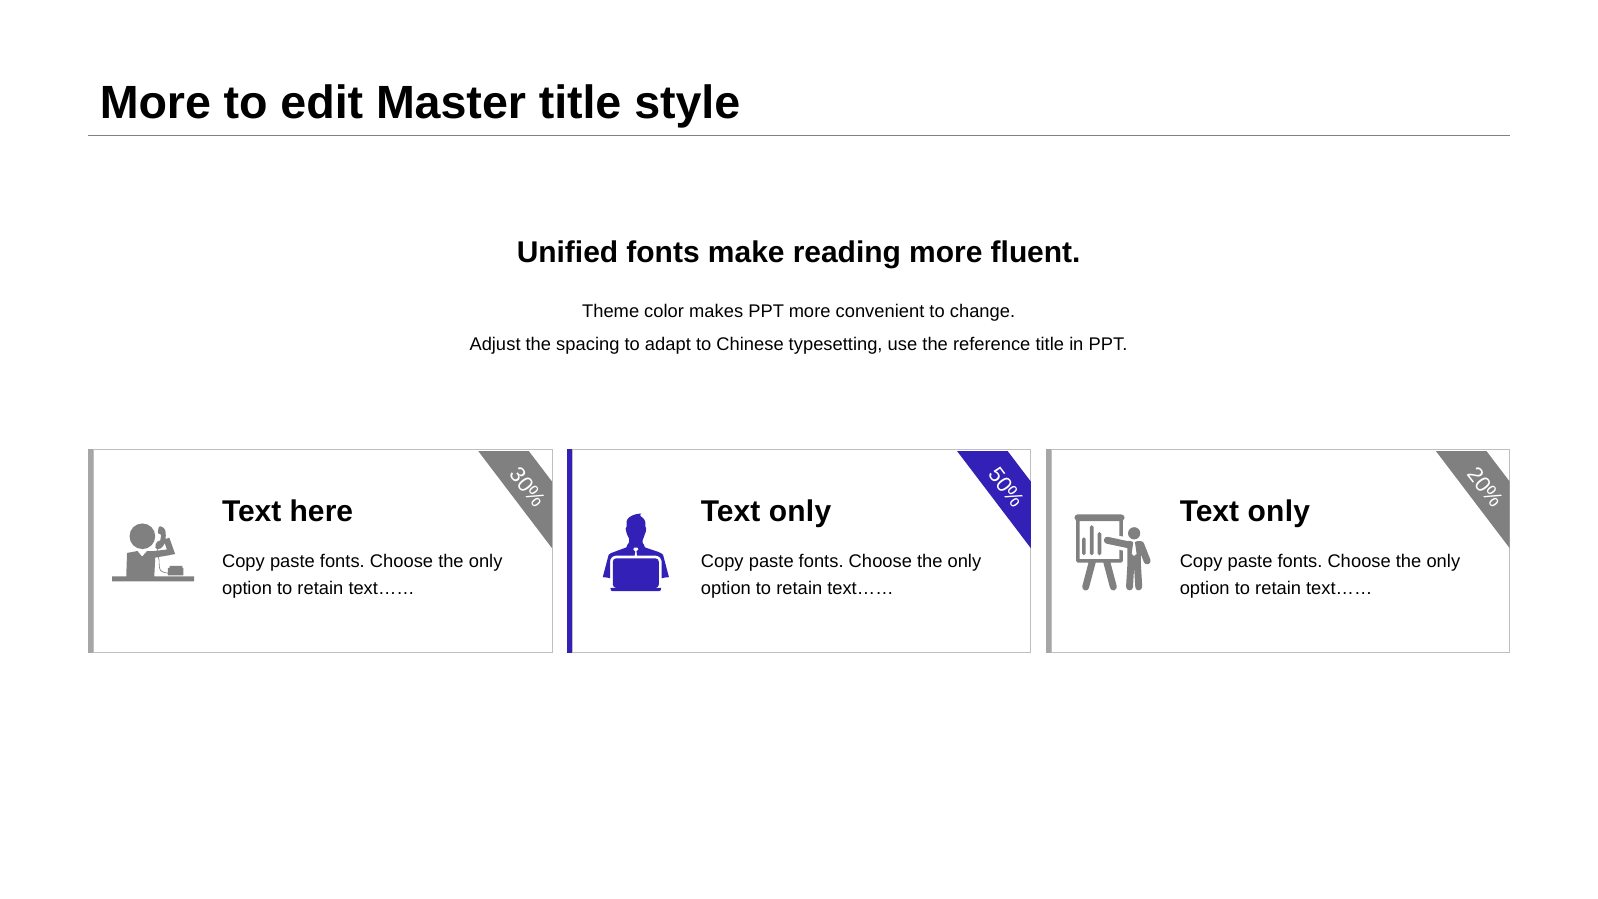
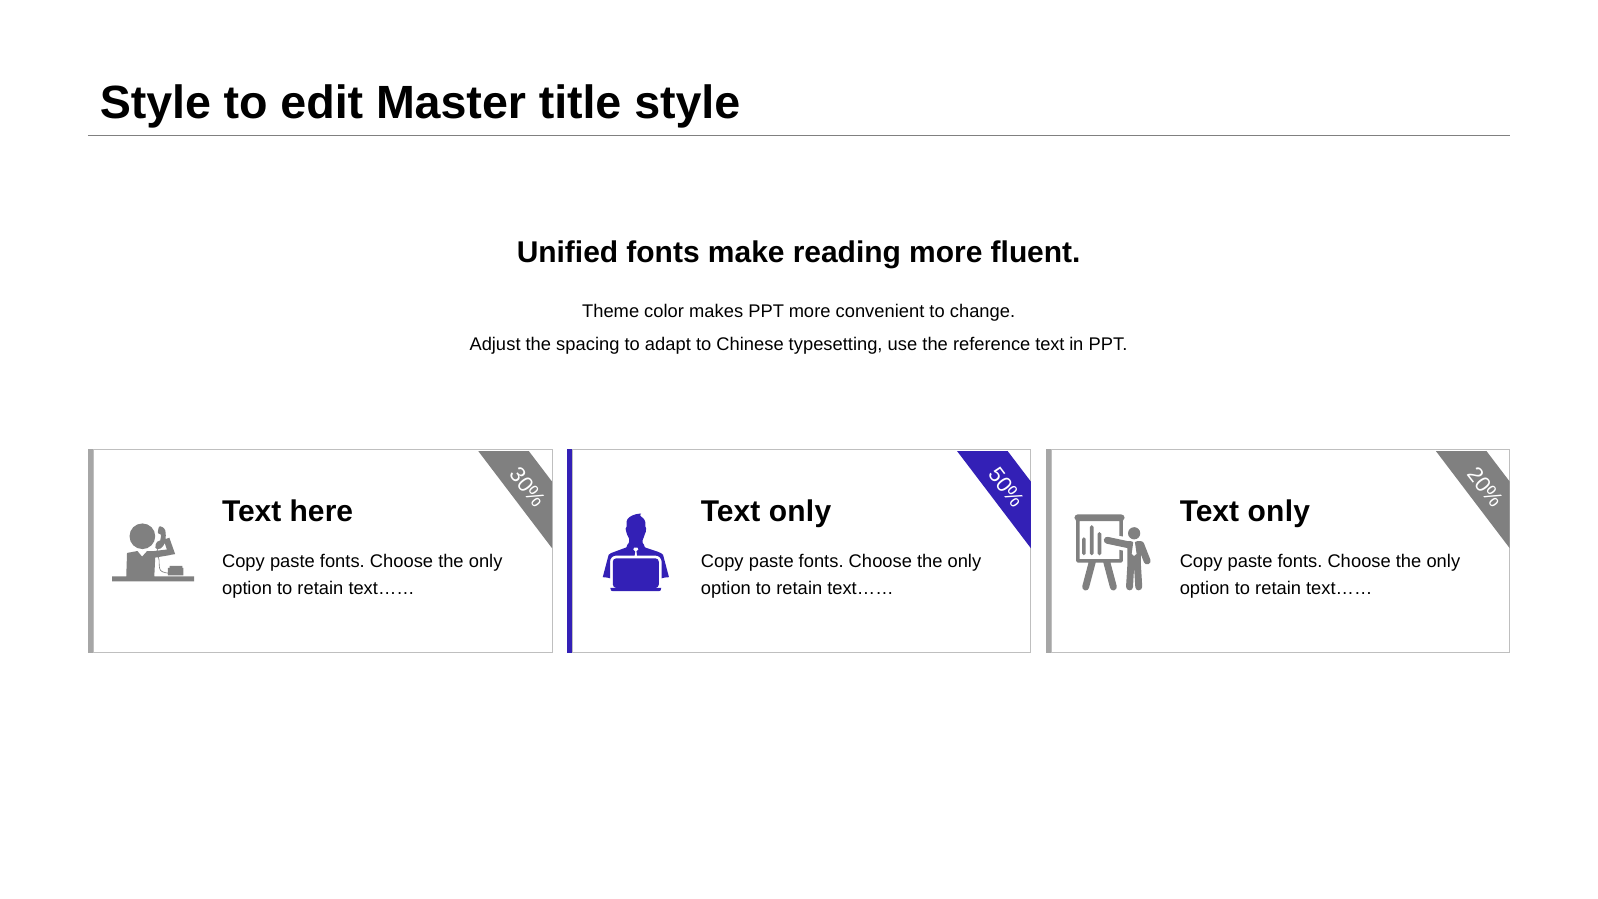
More: More -> Style (155, 103)
reference title: title -> text (1050, 345)
